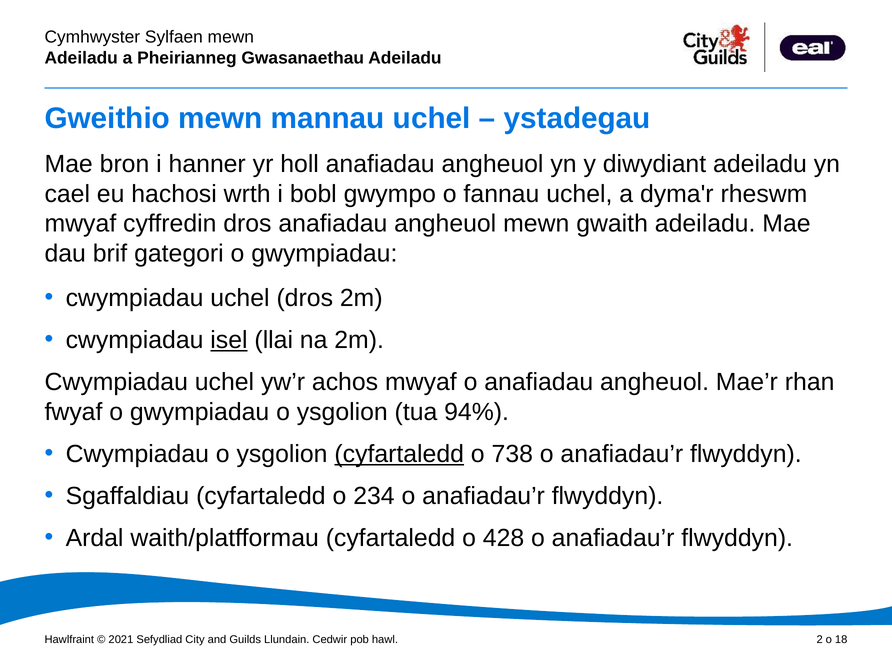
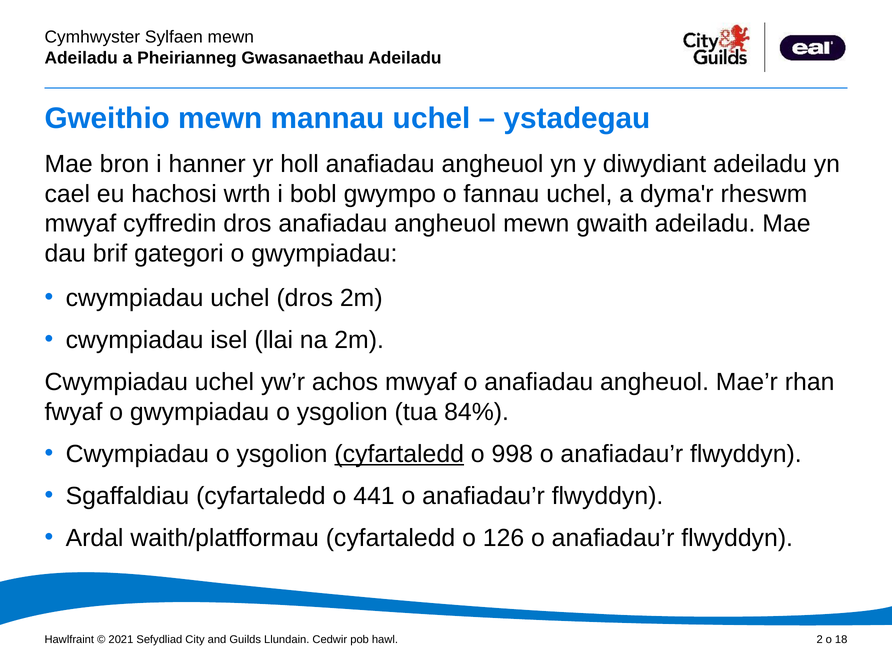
isel underline: present -> none (229, 340)
94%: 94% -> 84% (477, 412)
738: 738 -> 998 (512, 454)
234: 234 -> 441 (374, 496)
428: 428 -> 126 (504, 538)
